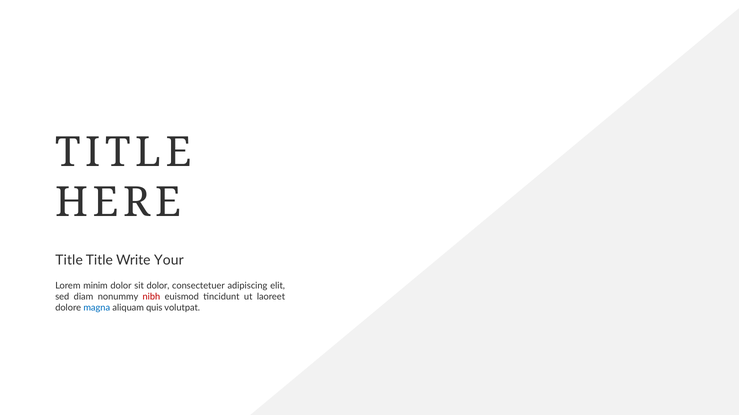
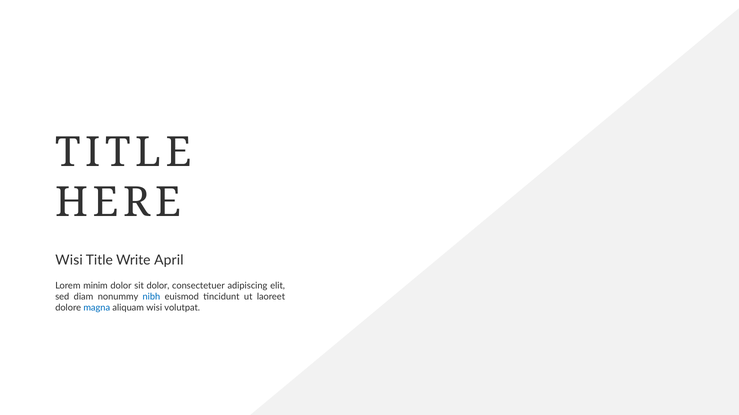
Title: Title -> Wisi (69, 261)
Your: Your -> April (169, 261)
nibh colour: red -> blue (151, 297)
aliquam quis: quis -> wisi (154, 308)
